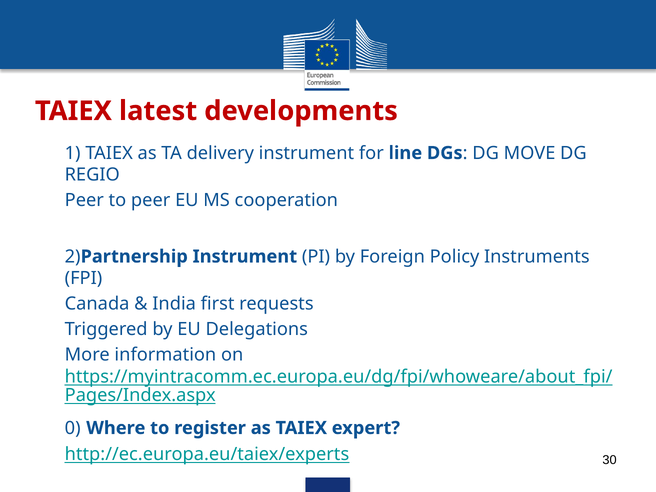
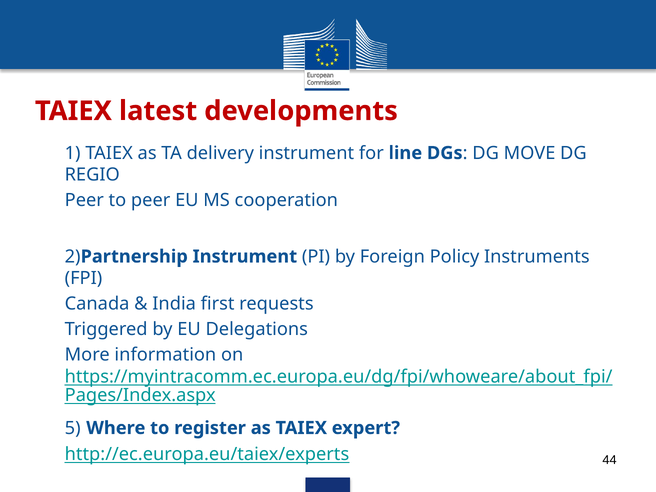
0: 0 -> 5 (73, 428)
30: 30 -> 44 (610, 460)
